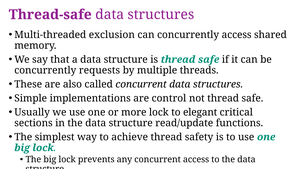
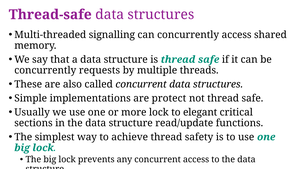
exclusion: exclusion -> signalling (112, 35)
control: control -> protect (169, 98)
